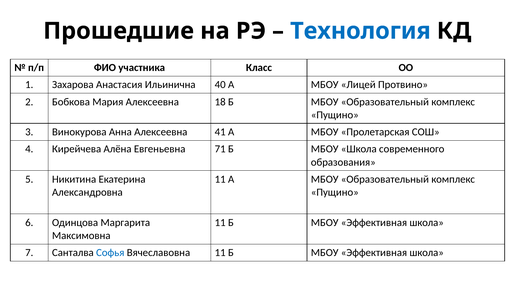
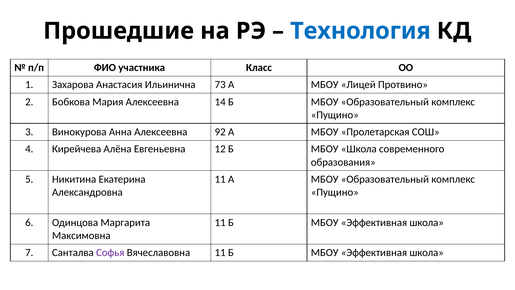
40: 40 -> 73 (220, 85)
18: 18 -> 14 (220, 102)
41: 41 -> 92 (220, 132)
71: 71 -> 12 (220, 149)
Софья colour: blue -> purple (110, 252)
